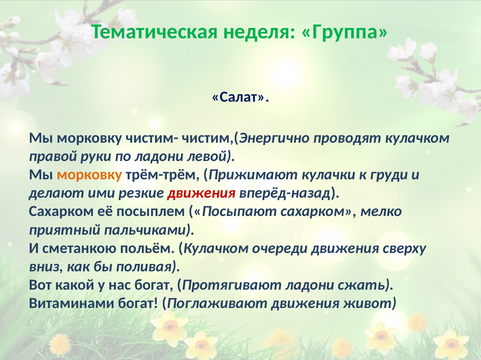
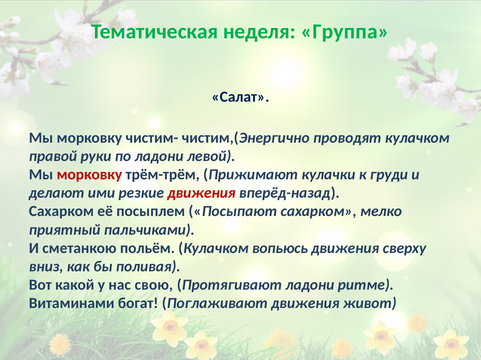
морковку colour: orange -> red (89, 175)
очереди: очереди -> вопьюсь (280, 249)
нас богат: богат -> свою (154, 285)
сжать: сжать -> ритме (366, 285)
